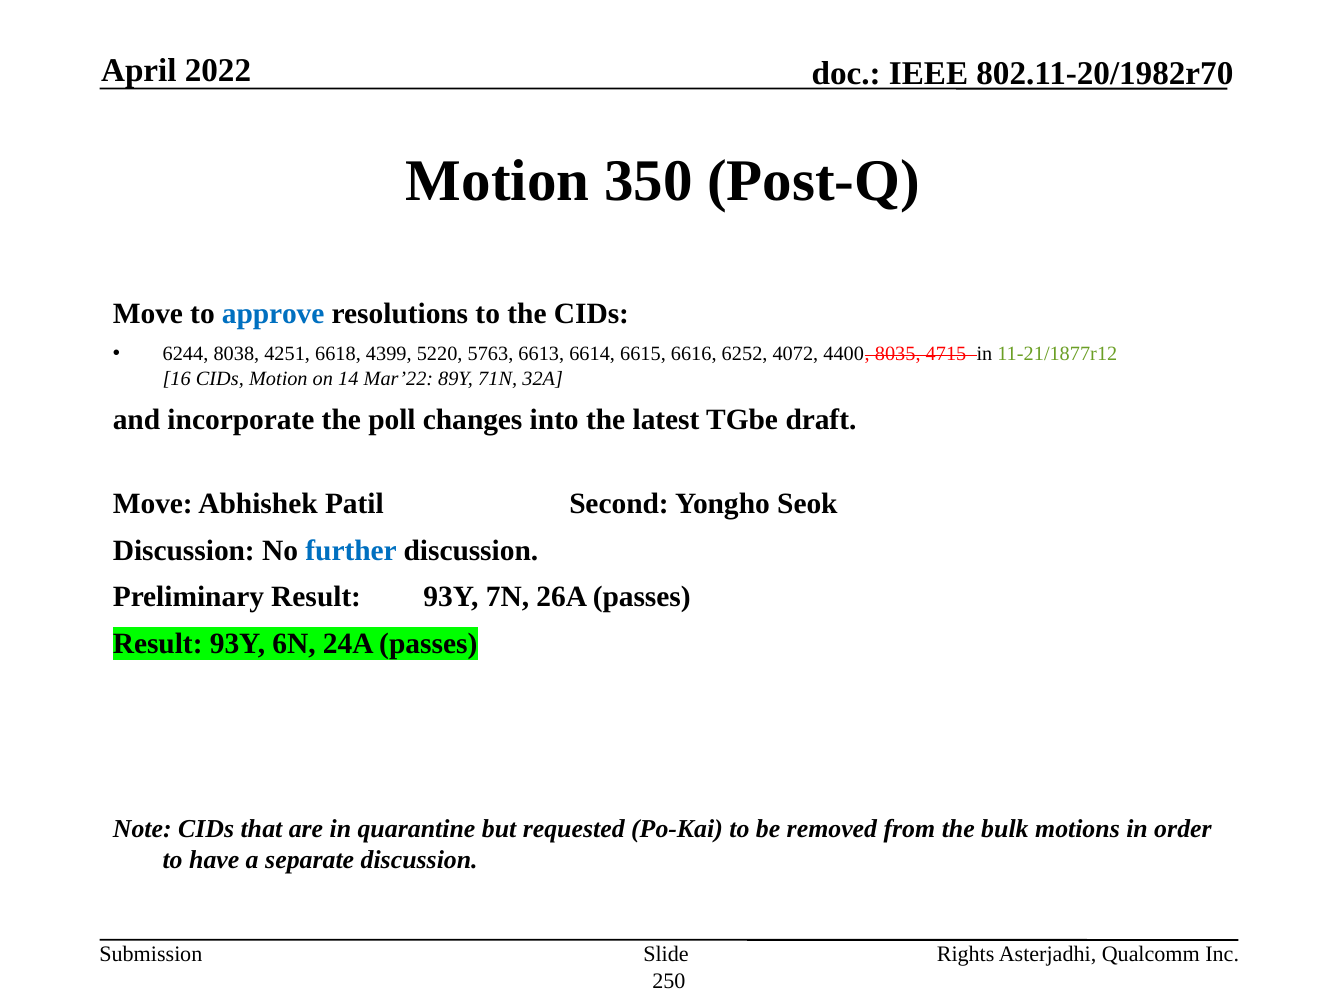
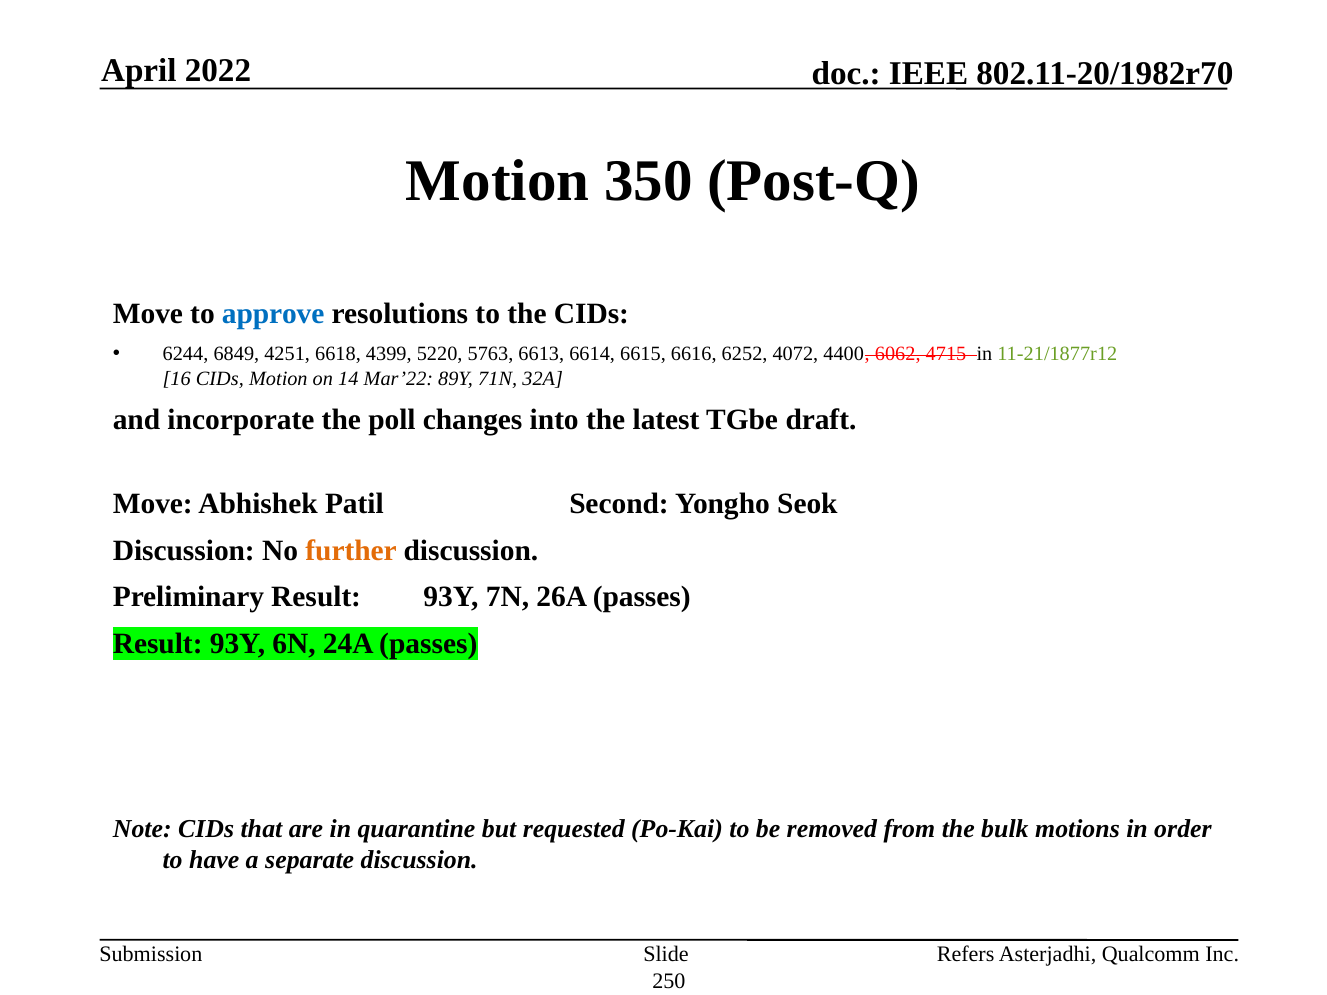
8038: 8038 -> 6849 (236, 354)
8035: 8035 -> 6062 (898, 354)
further colour: blue -> orange (351, 551)
Rights: Rights -> Refers (966, 955)
